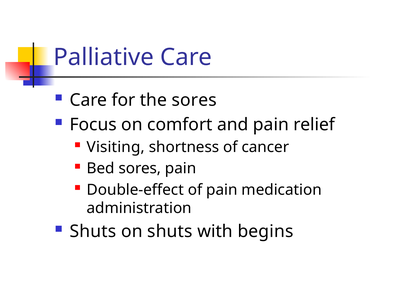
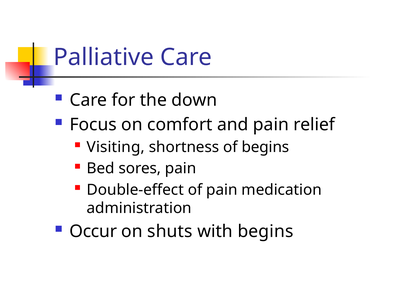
the sores: sores -> down (194, 100)
of cancer: cancer -> begins (265, 147)
Shuts: Shuts -> Occur (93, 232)
